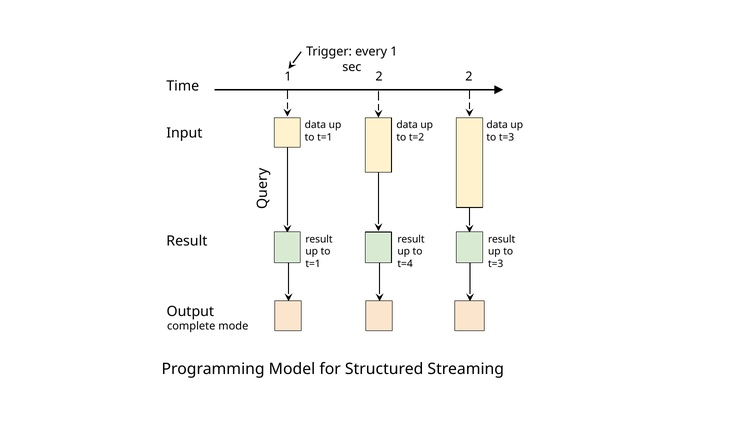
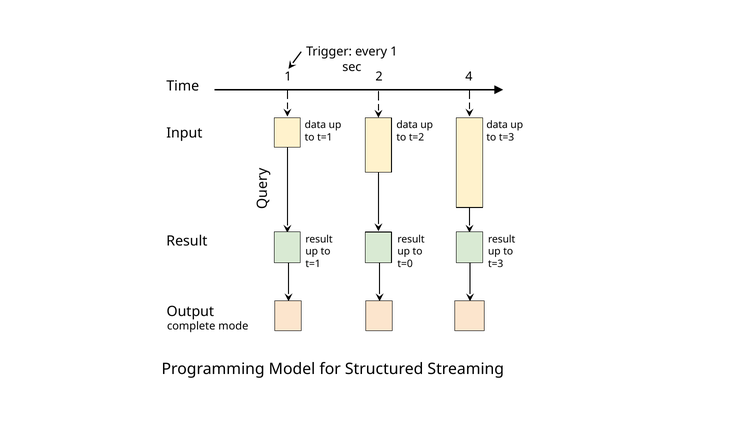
2 2: 2 -> 4 (469, 77)
t=4: t=4 -> t=0 (405, 264)
